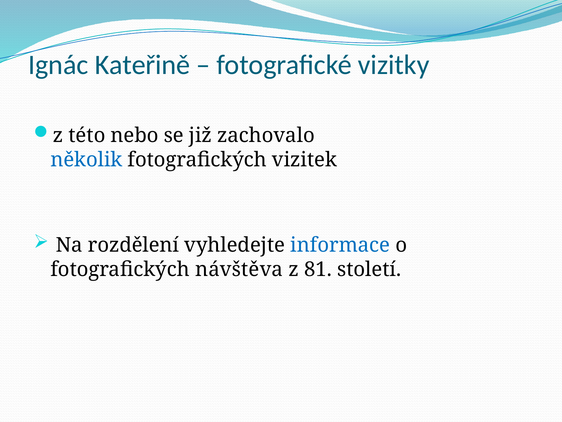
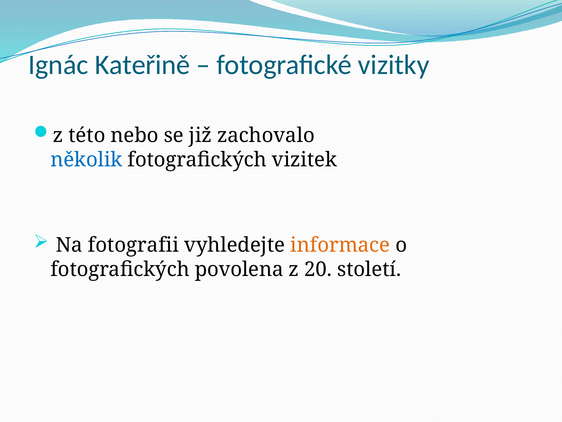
rozdělení: rozdělení -> fotografii (133, 245)
informace colour: blue -> orange (340, 245)
návštěva: návštěva -> povolena (239, 269)
81: 81 -> 20 (318, 269)
